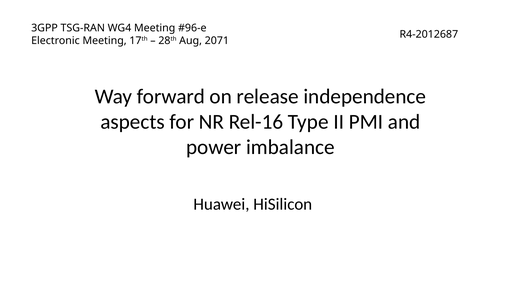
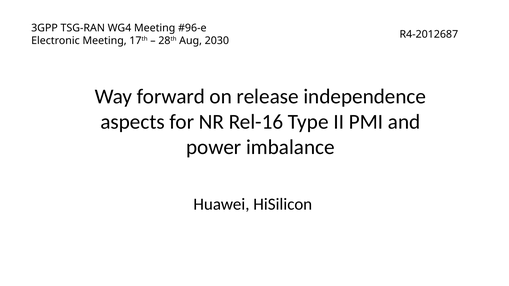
2071: 2071 -> 2030 (217, 41)
